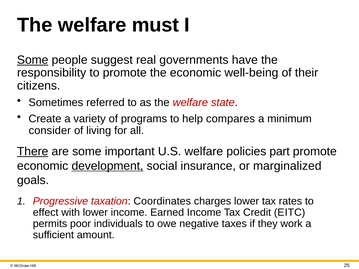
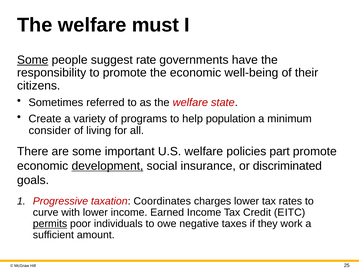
real: real -> rate (146, 60)
compares: compares -> population (231, 119)
There underline: present -> none (33, 152)
marginalized: marginalized -> discriminated (287, 166)
effect: effect -> curve (46, 213)
permits underline: none -> present (50, 224)
